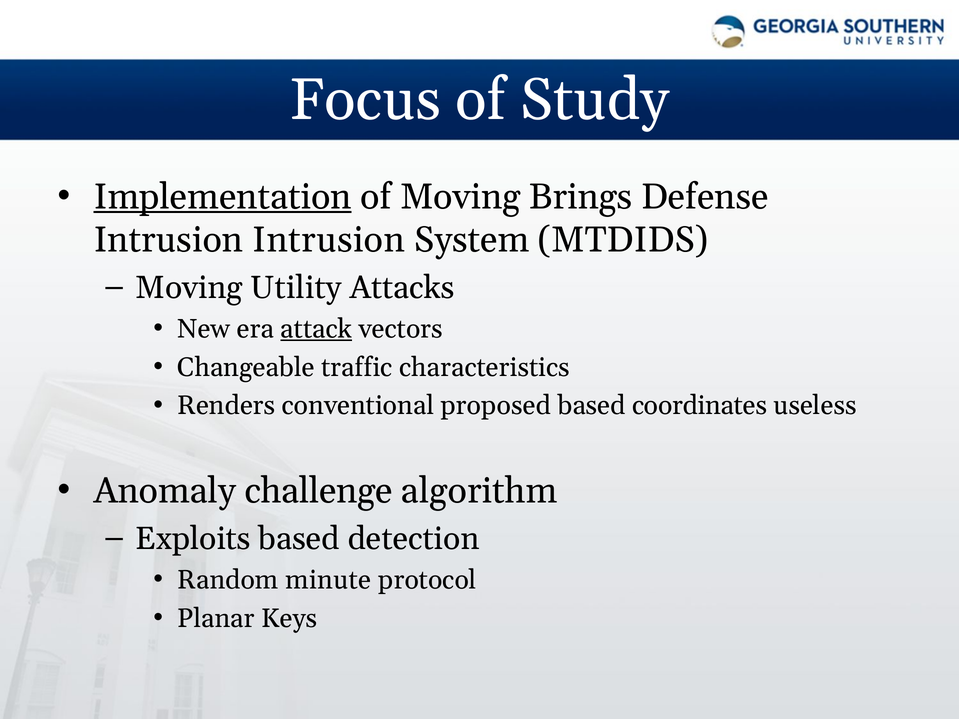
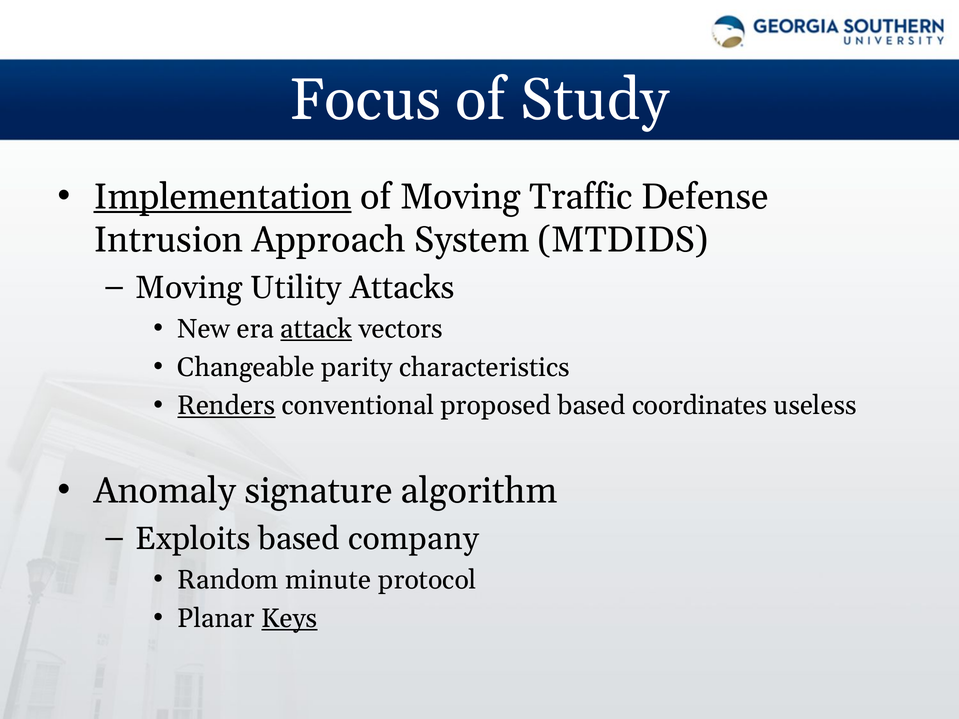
Brings: Brings -> Traffic (581, 197)
Intrusion Intrusion: Intrusion -> Approach (329, 240)
traffic: traffic -> parity (357, 367)
Renders underline: none -> present (226, 406)
challenge: challenge -> signature (319, 491)
detection: detection -> company (413, 539)
Keys underline: none -> present (289, 618)
